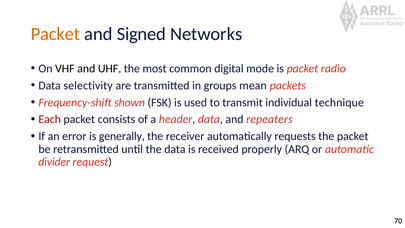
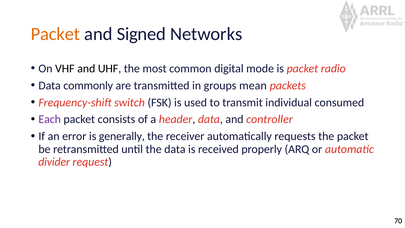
selectivity: selectivity -> commonly (88, 85)
shown: shown -> switch (130, 102)
technique: technique -> consumed (339, 102)
Each colour: red -> purple (50, 119)
repeaters: repeaters -> controller (270, 119)
